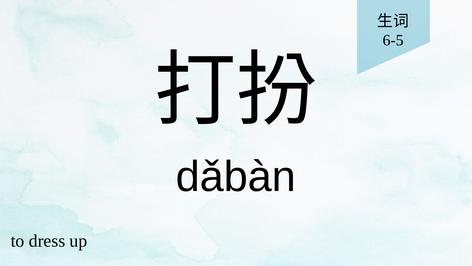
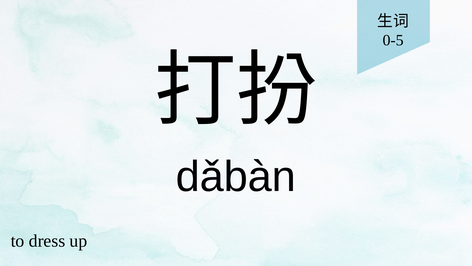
6-5: 6-5 -> 0-5 (393, 40)
